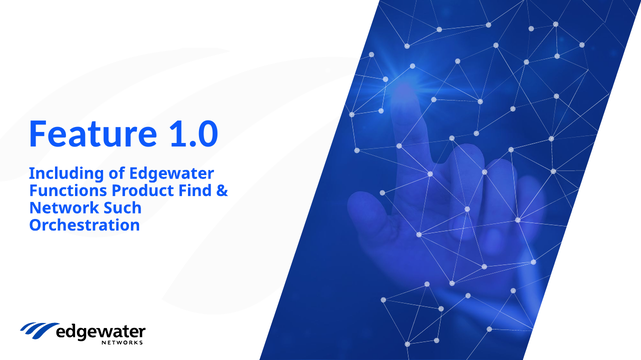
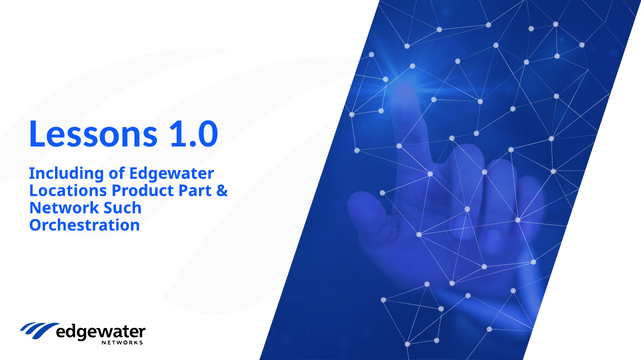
Feature: Feature -> Lessons (93, 134)
Functions: Functions -> Locations (68, 191)
Find: Find -> Part (195, 191)
